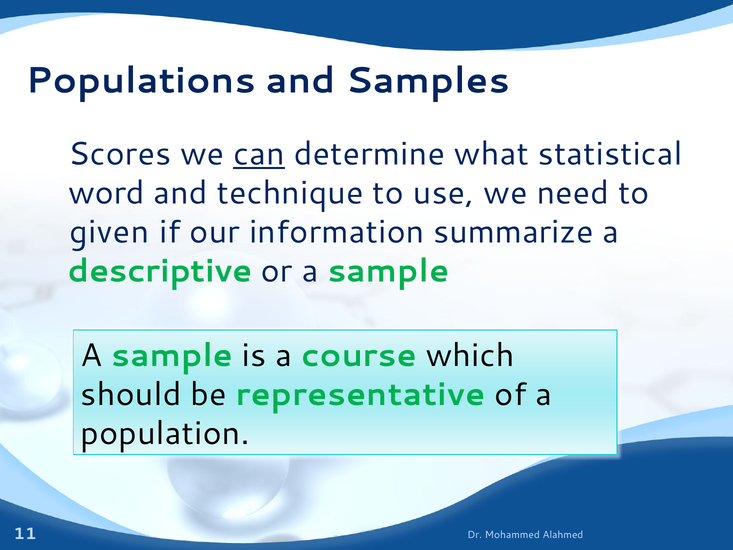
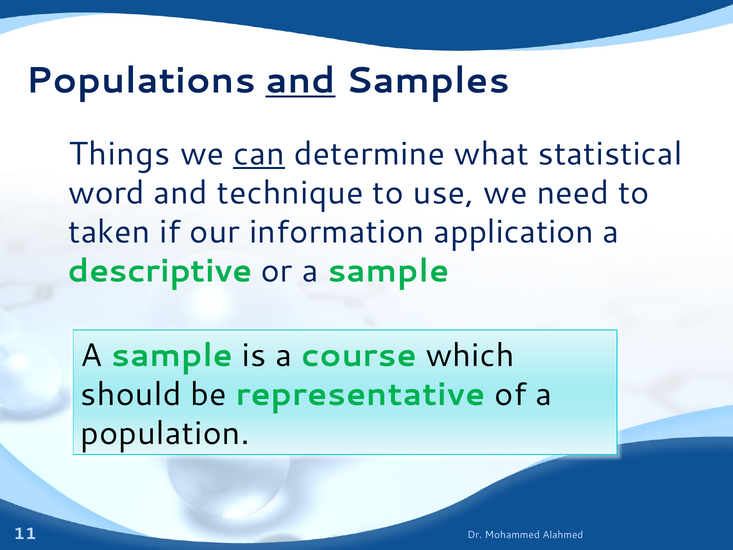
and underline: none -> present (301, 81)
Scores: Scores -> Things (120, 154)
given: given -> taken (109, 232)
summarize: summarize -> application (514, 232)
